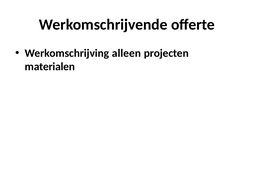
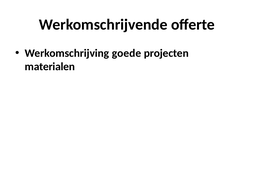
alleen: alleen -> goede (126, 53)
